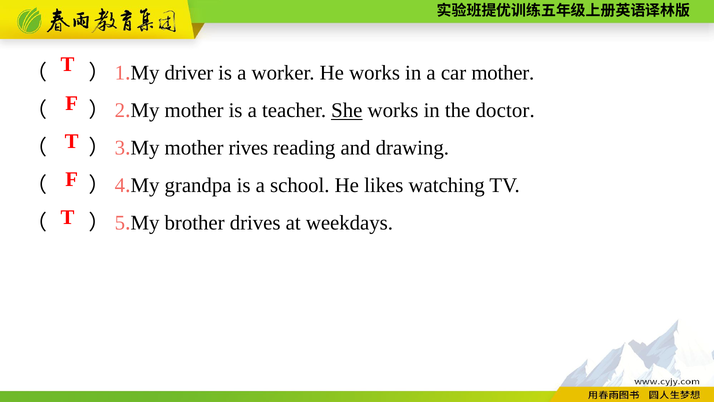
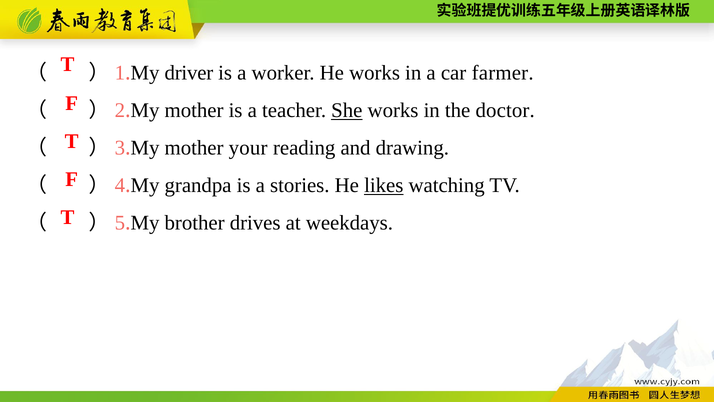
car mother: mother -> farmer (503, 73)
rives: rives -> your (248, 148)
school: school -> stories (300, 185)
likes underline: none -> present (384, 185)
